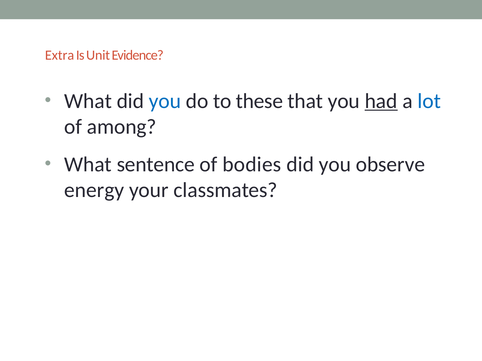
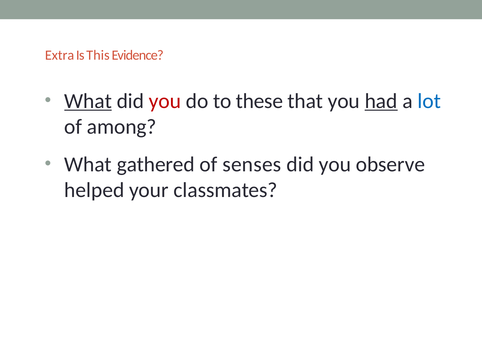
Unit: Unit -> This (98, 55)
What underline: none -> present (88, 101)
you colour: blue -> red (165, 101)
sentence: sentence -> gathered (156, 165)
bodies: bodies -> senses (252, 165)
energy: energy -> helped (94, 190)
